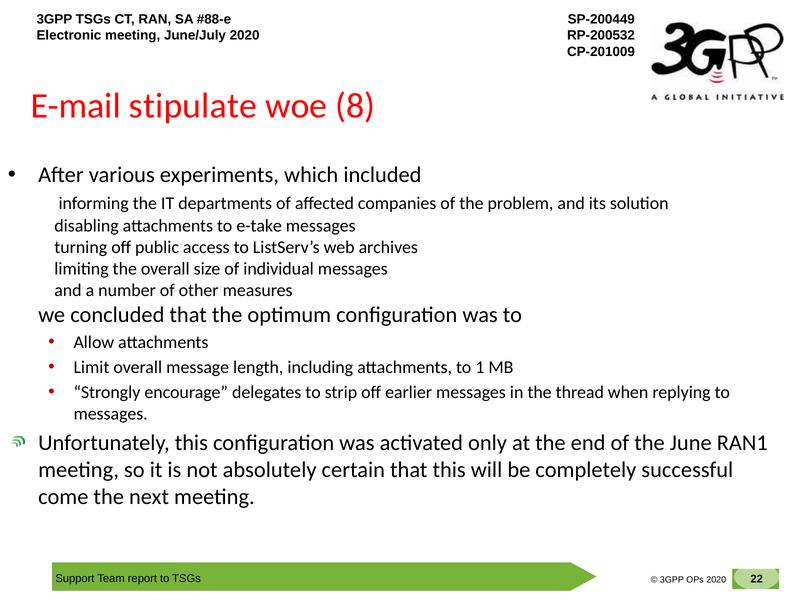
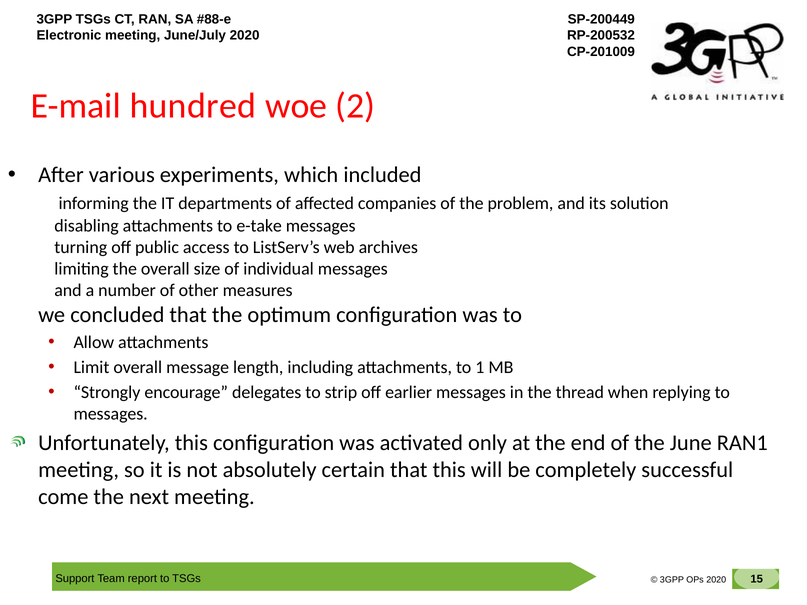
stipulate: stipulate -> hundred (193, 106)
8: 8 -> 2 (355, 106)
22: 22 -> 15 (757, 579)
